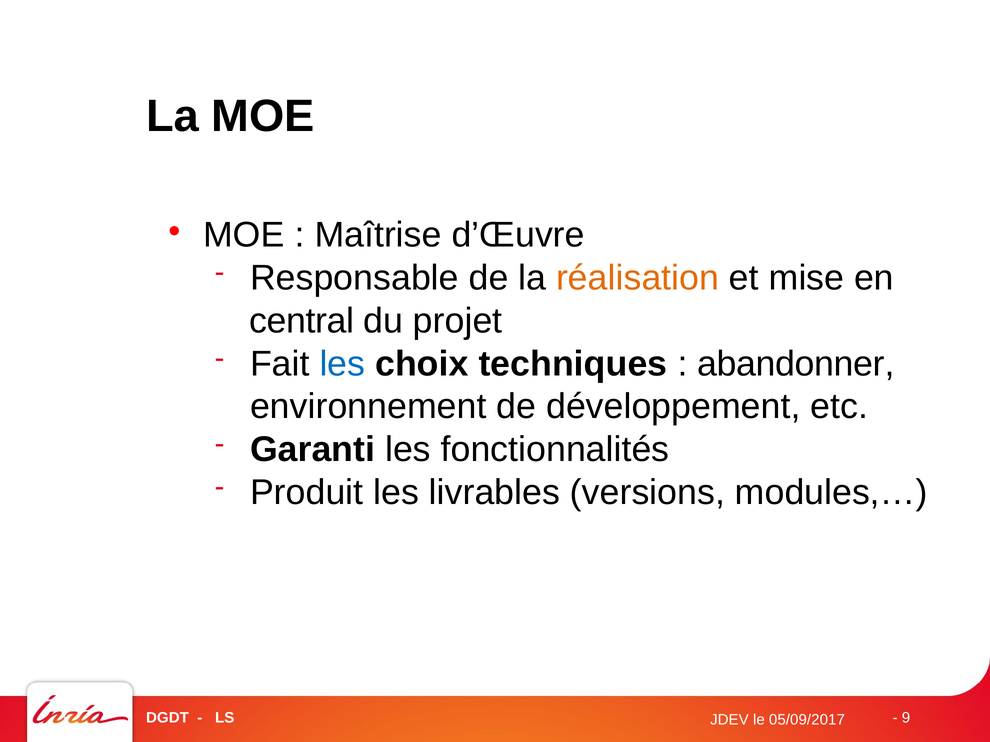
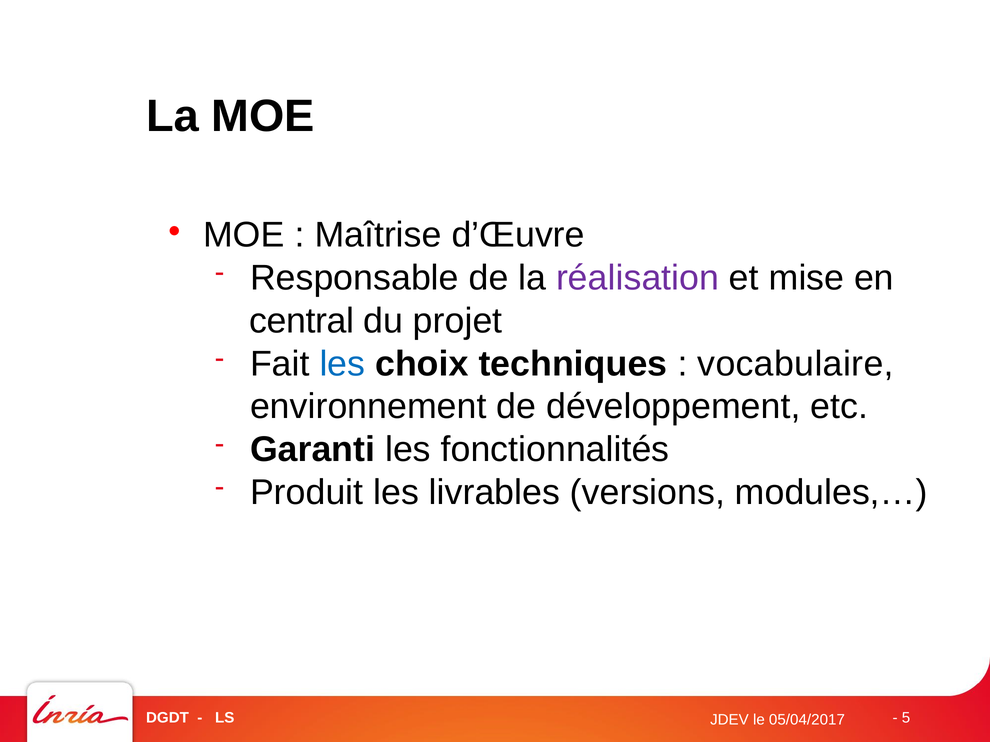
réalisation colour: orange -> purple (638, 278)
abandonner: abandonner -> vocabulaire (796, 364)
9: 9 -> 5 (906, 718)
05/09/2017: 05/09/2017 -> 05/04/2017 (807, 720)
